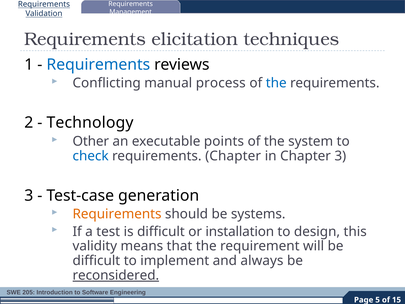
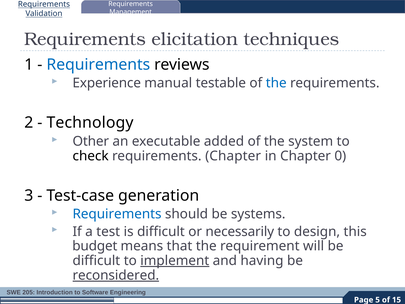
Conflicting: Conflicting -> Experience (107, 83)
process: process -> testable (221, 83)
points: points -> added (224, 141)
check colour: blue -> black (91, 156)
Chapter 3: 3 -> 0 (340, 156)
Requirements colour: orange -> blue (117, 214)
installation: installation -> necessarily (240, 231)
validity: validity -> budget (95, 246)
implement underline: none -> present (175, 260)
always: always -> having (262, 260)
